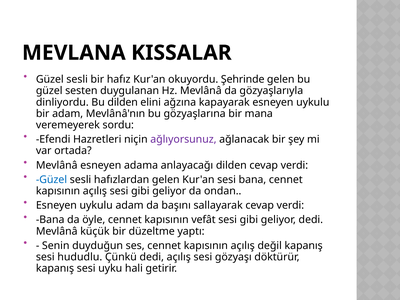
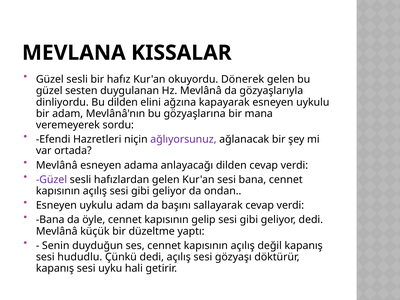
Şehrinde: Şehrinde -> Dönerek (243, 79)
Güzel colour: blue -> purple (52, 180)
vefât: vefât -> gelip (203, 220)
